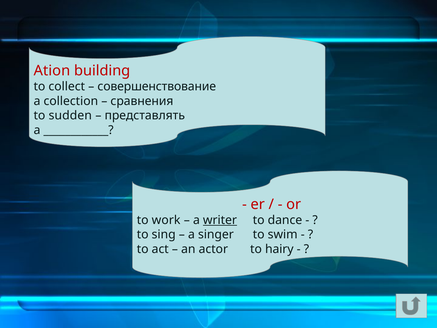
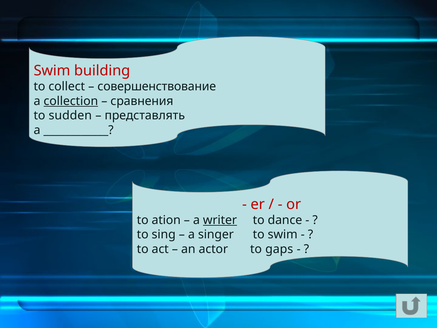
Ation: Ation -> Swim (52, 71)
collection underline: none -> present (71, 101)
work: work -> ation (166, 220)
hairy: hairy -> gaps (279, 249)
